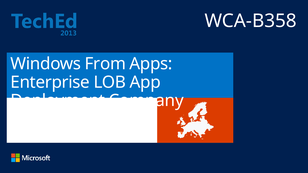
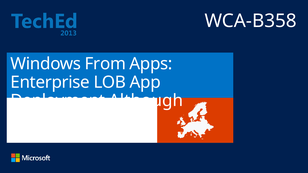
Company: Company -> Although (146, 101)
